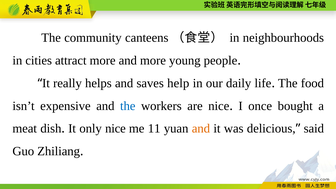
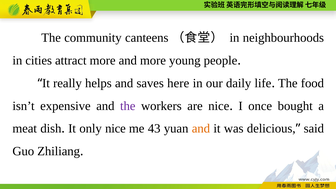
help: help -> here (178, 83)
the colour: blue -> purple (128, 106)
11: 11 -> 43 (154, 129)
